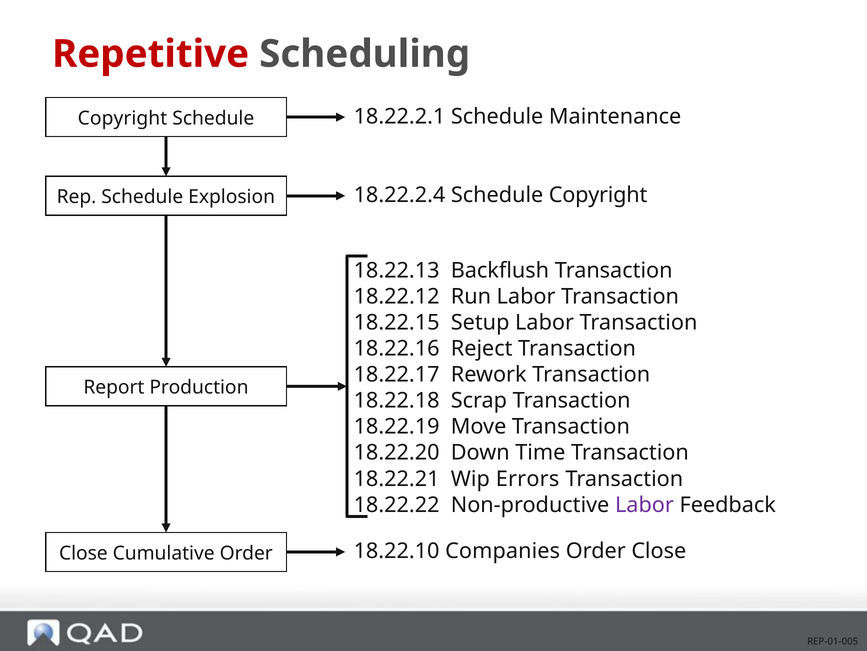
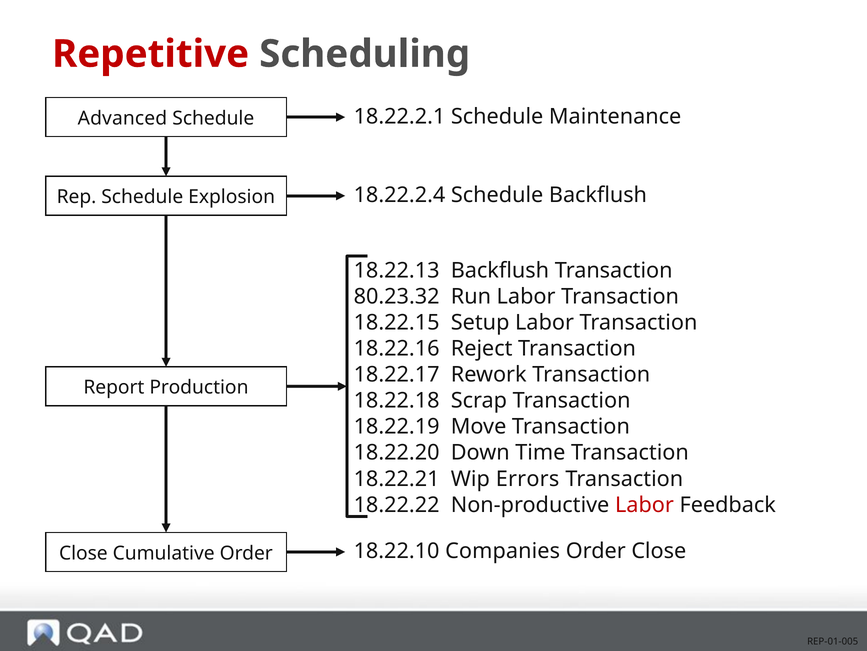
Copyright: Copyright -> Advanced (122, 118)
Schedule Copyright: Copyright -> Backflush (598, 195)
18.22.12: 18.22.12 -> 80.23.32 (397, 296)
Labor colour: purple -> red (644, 504)
